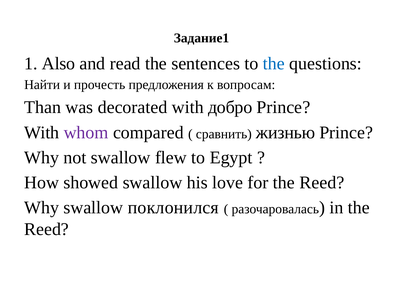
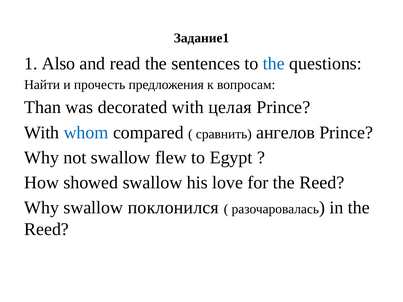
добро: добро -> целая (230, 107)
whom colour: purple -> blue (86, 133)
жизнью: жизнью -> ангелов (286, 133)
